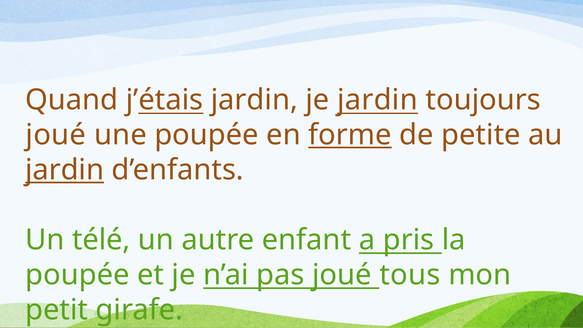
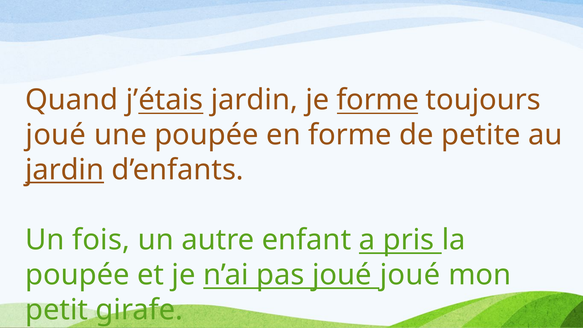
je jardin: jardin -> forme (378, 100)
forme underline: present -> none (350, 135)
télé: télé -> fois (101, 240)
joué tous: tous -> joué (410, 275)
